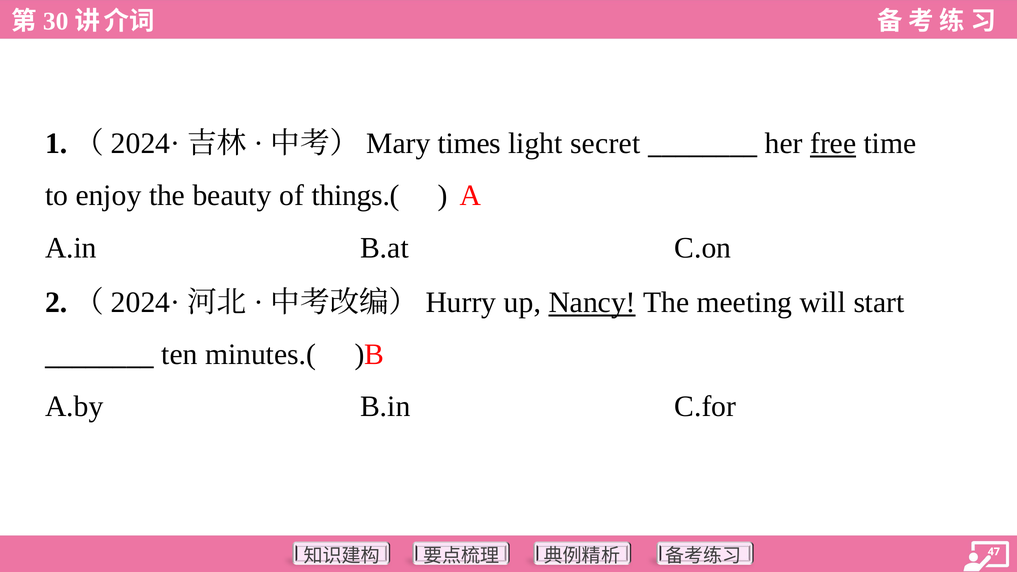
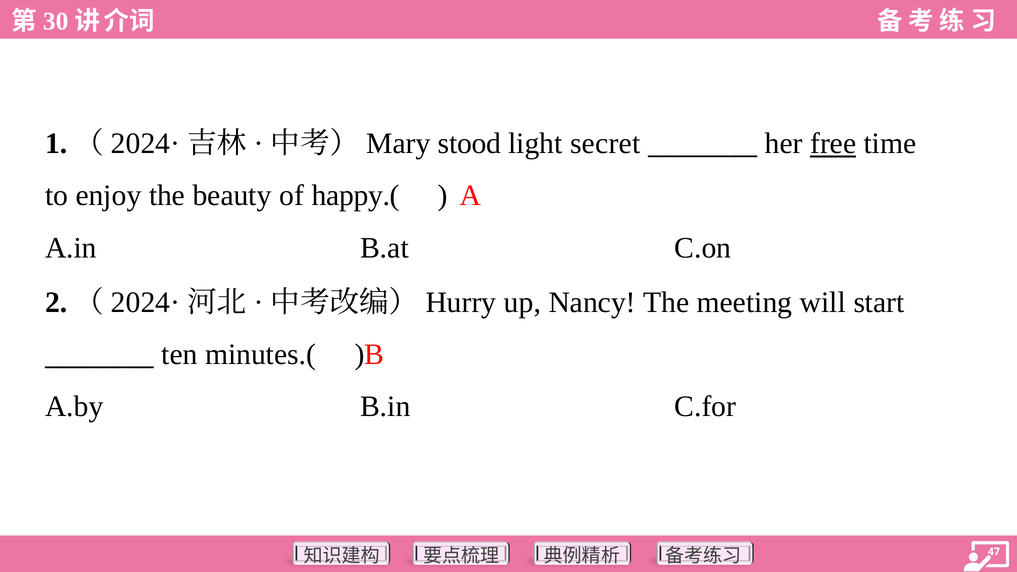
times: times -> stood (469, 144)
things.(: things.( -> happy.( (356, 196)
Nancy underline: present -> none (592, 303)
